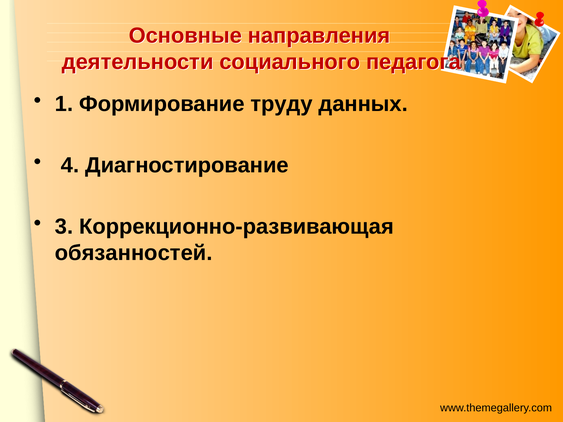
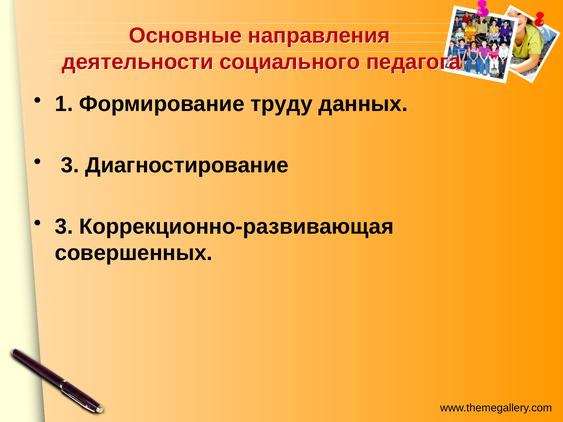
4: 4 -> 3 (70, 165)
обязанностей: обязанностей -> совершенных (134, 253)
